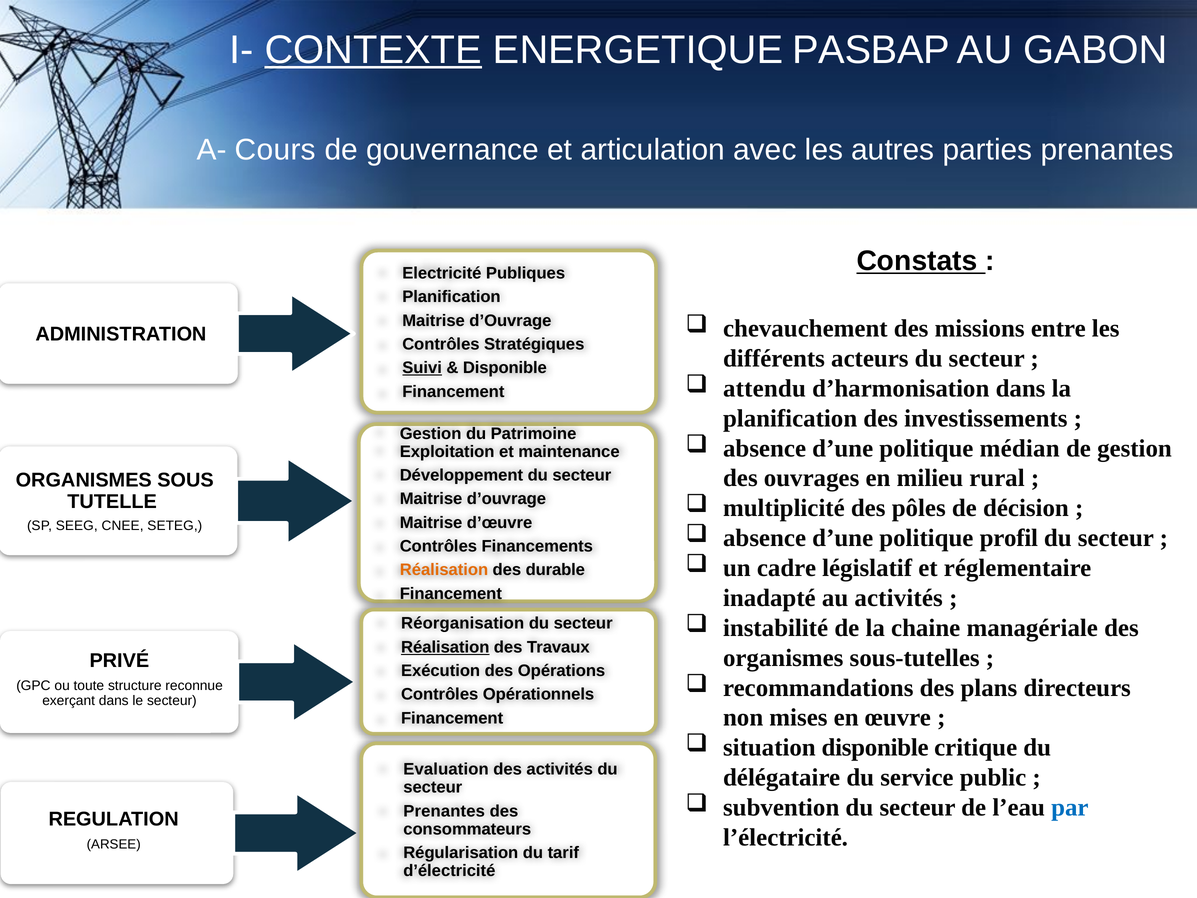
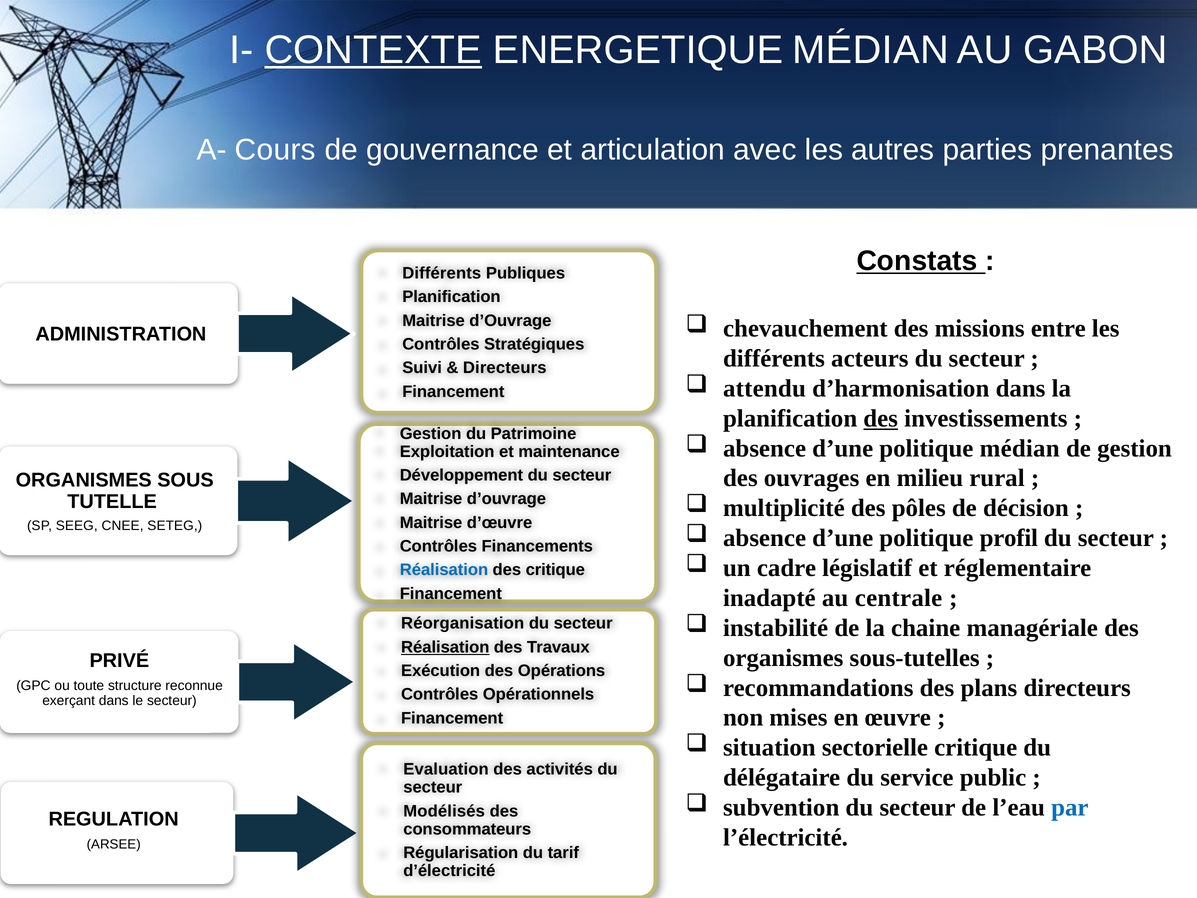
ENERGETIQUE PASBAP: PASBAP -> MÉDIAN (871, 50)
Electricité: Electricité -> Différents (442, 273)
Suivi underline: present -> none (422, 368)
Disponible: Disponible -> Directeurs (505, 368)
des underline: none -> present (881, 418)
Réalisation colour: orange -> blue (444, 570)
des durable: durable -> critique (555, 570)
au activités: activités -> centrale (899, 598)
situation disponible: disponible -> sectorielle (875, 747)
Prenantes: Prenantes -> Modélisés (444, 811)
